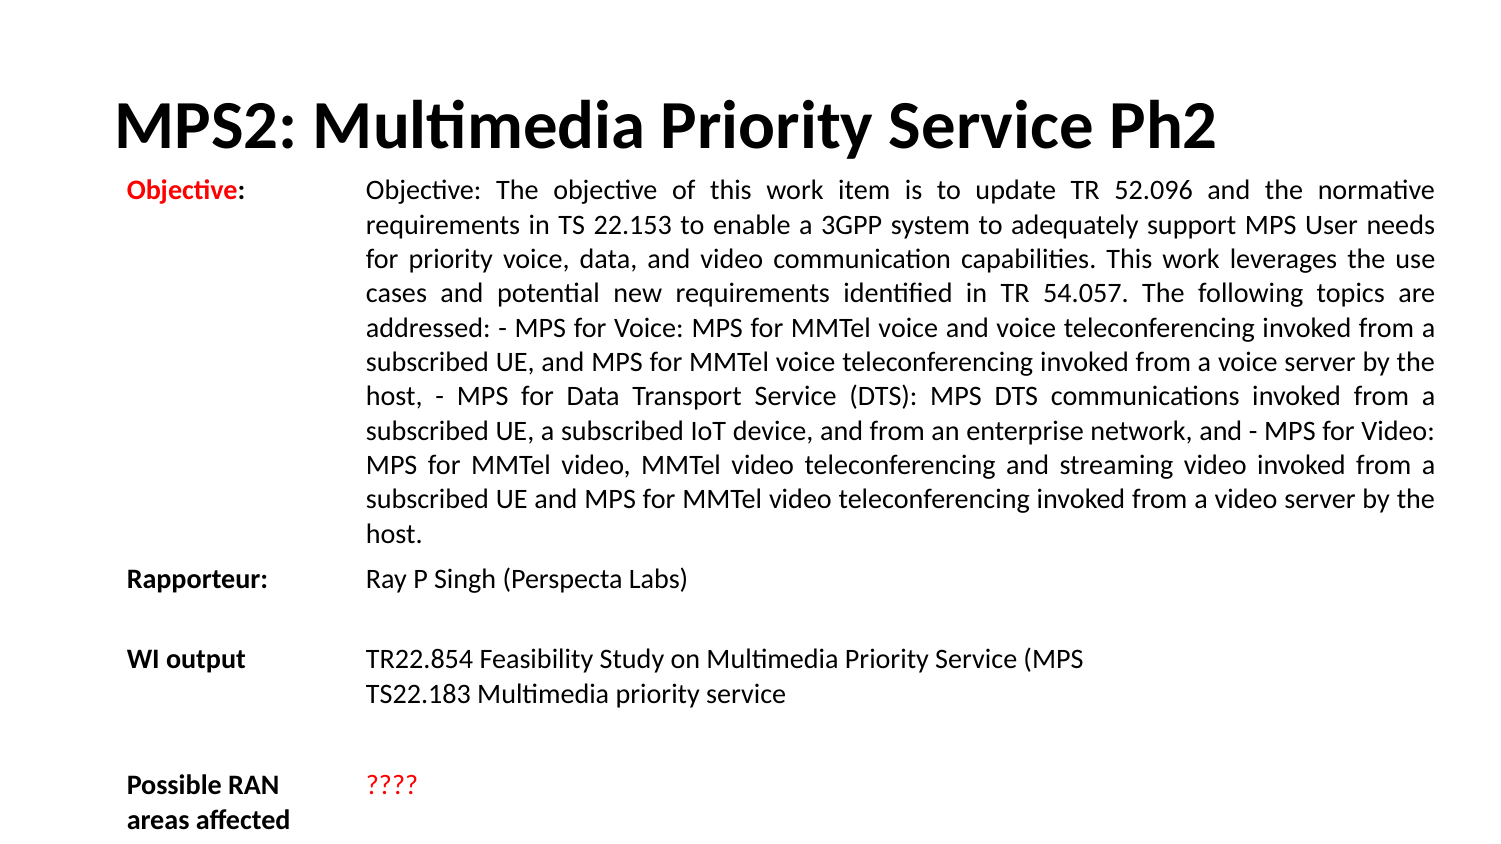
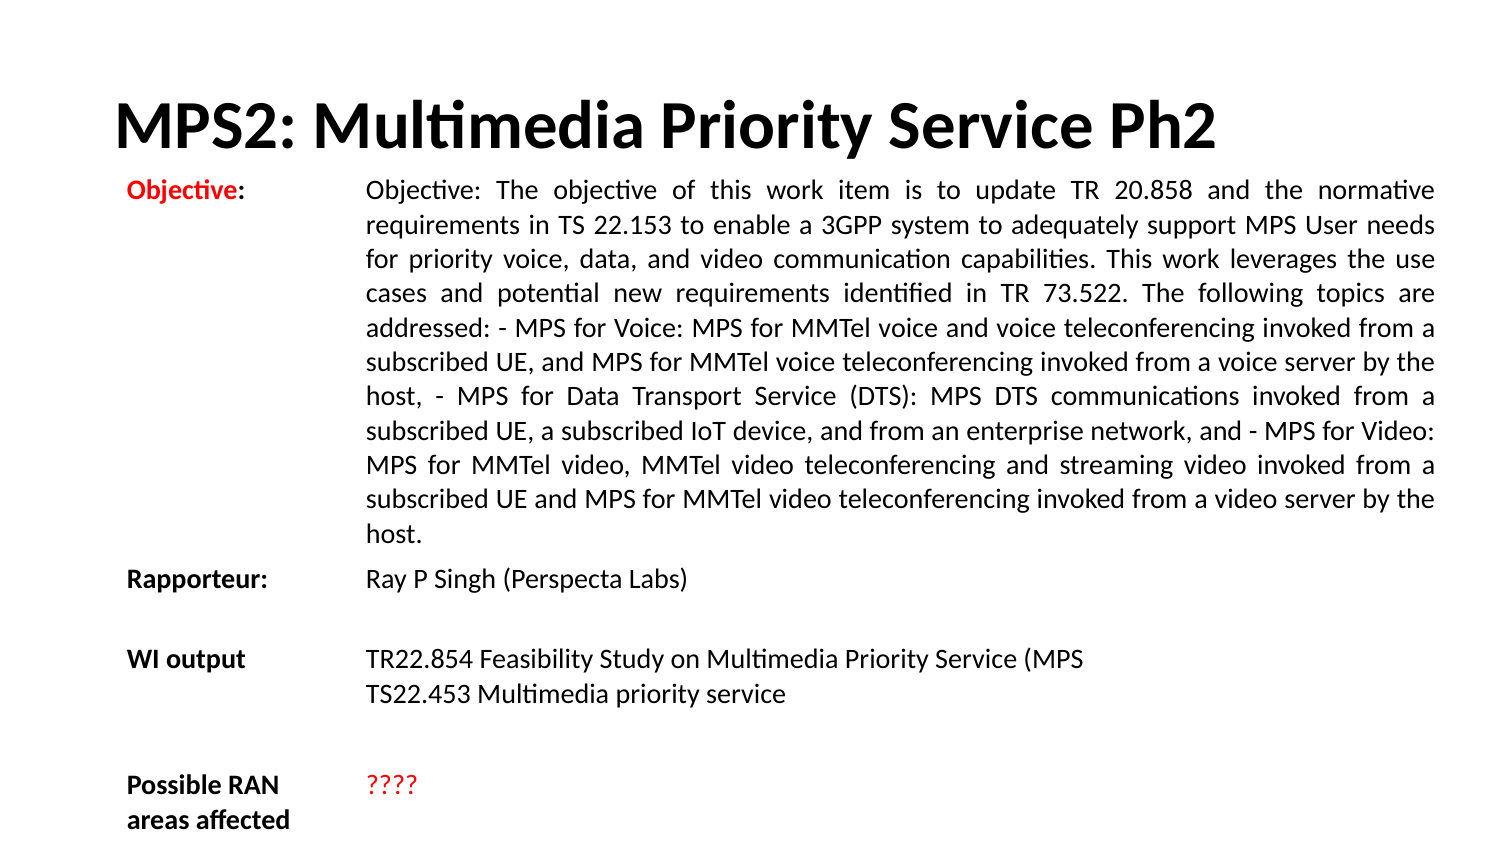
52.096: 52.096 -> 20.858 (1154, 191)
54.057: 54.057 -> 73.522 (1086, 294)
TS22.183: TS22.183 -> TS22.453 (418, 694)
